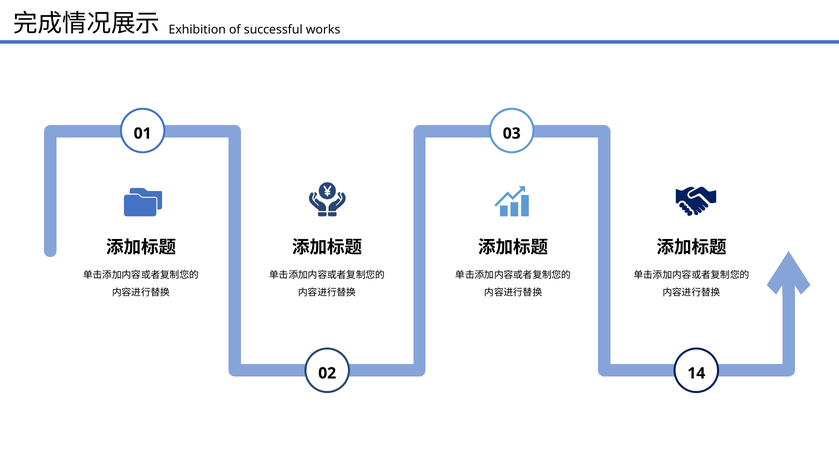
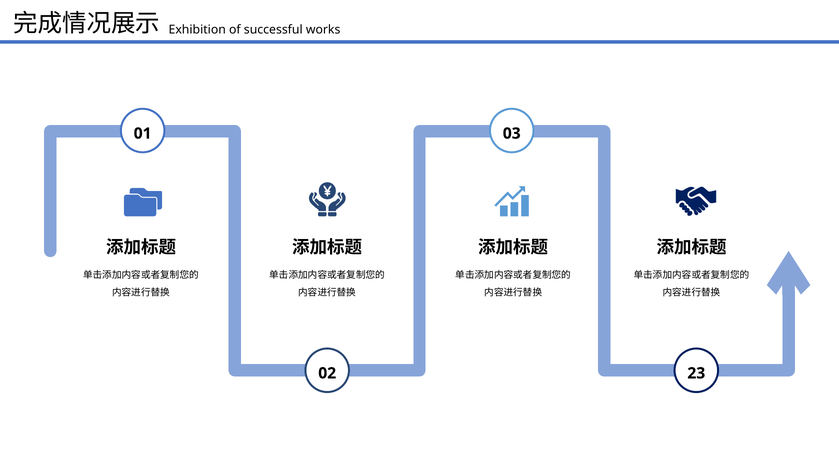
14: 14 -> 23 (696, 373)
